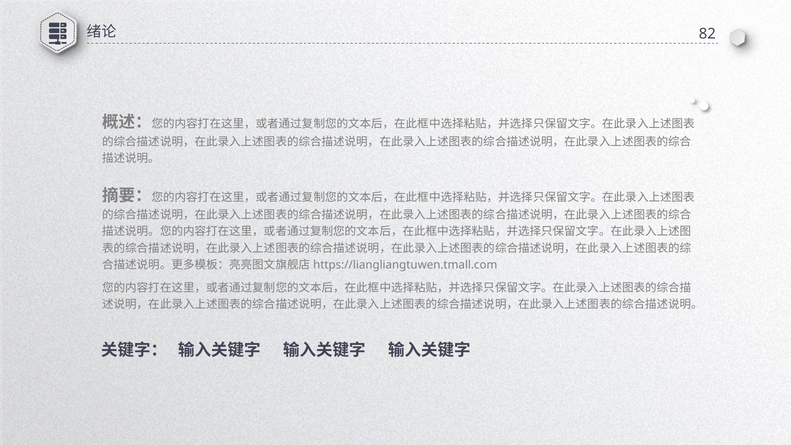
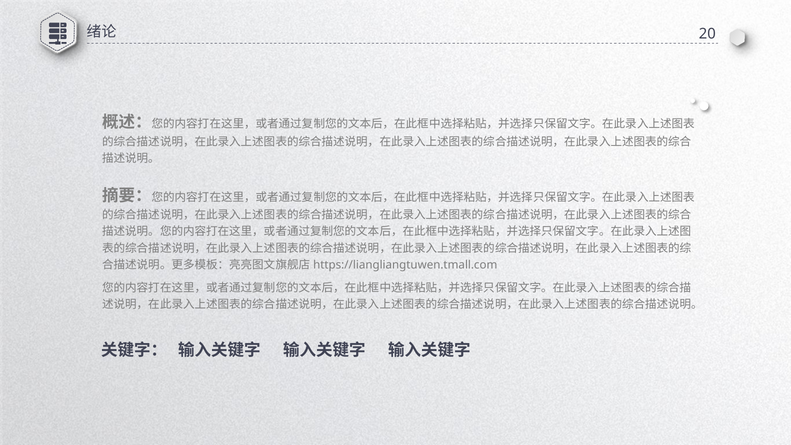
82: 82 -> 20 (707, 34)
